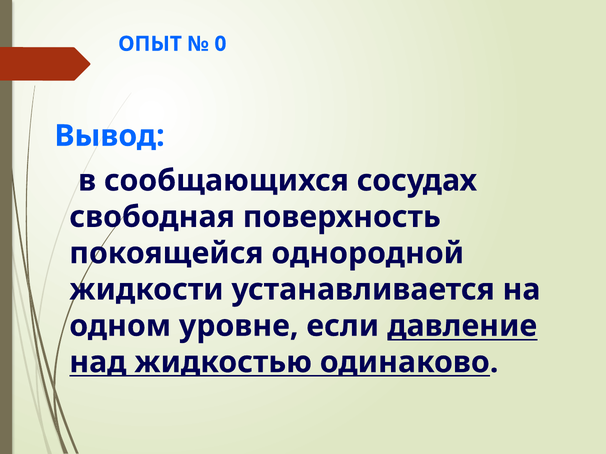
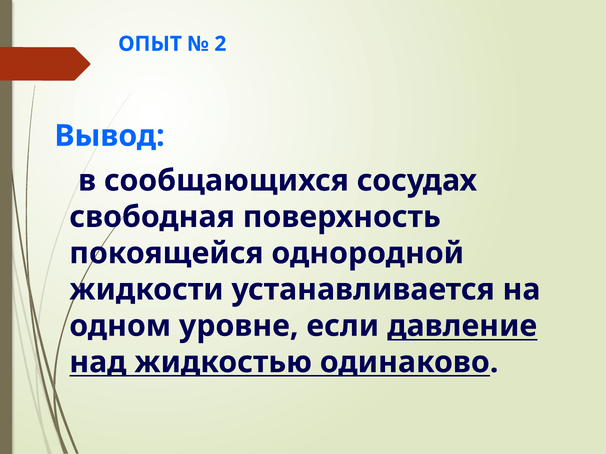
0: 0 -> 2 (220, 44)
